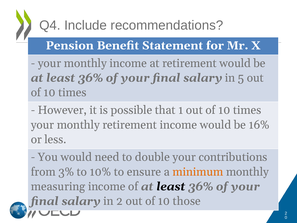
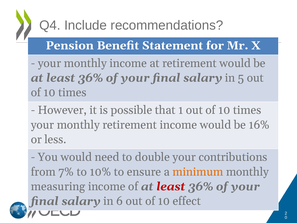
3%: 3% -> 7% (66, 172)
least colour: black -> red (171, 186)
in 2: 2 -> 6 (120, 201)
those: those -> effect (187, 201)
